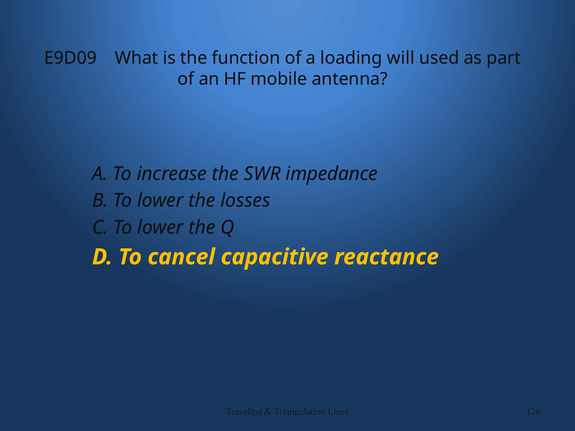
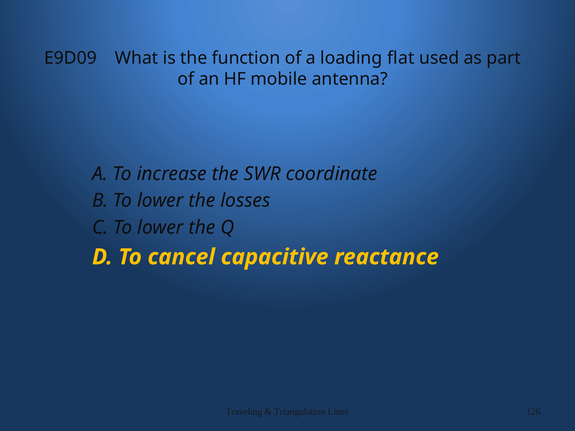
will: will -> flat (401, 58)
impedance: impedance -> coordinate (332, 174)
